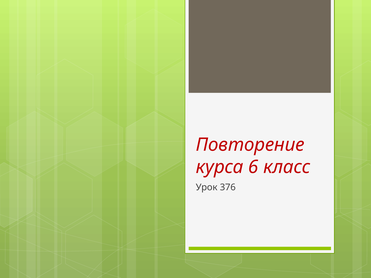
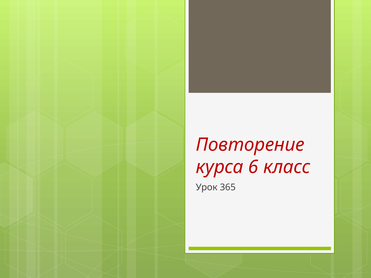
376: 376 -> 365 (228, 187)
